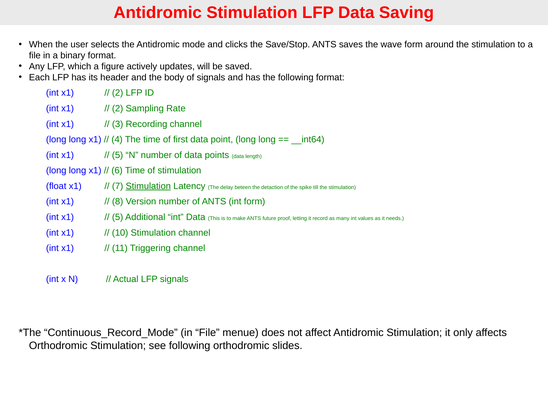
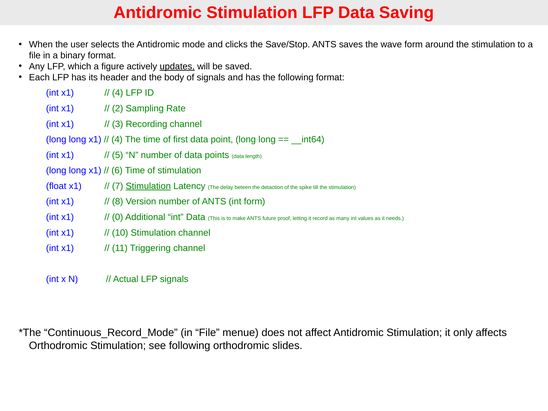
updates underline: none -> present (177, 66)
2: 2 -> 4 (118, 93)
5: 5 -> 0 (118, 217)
